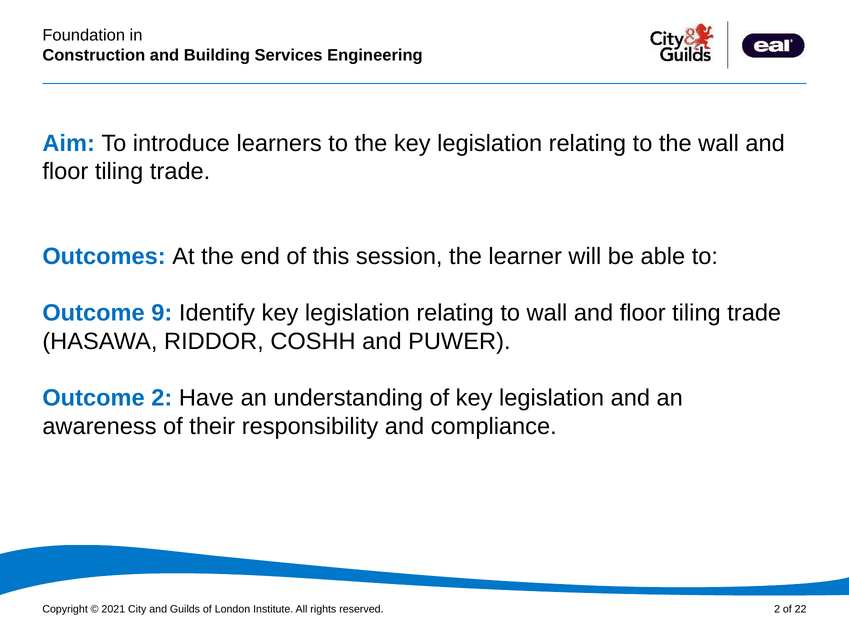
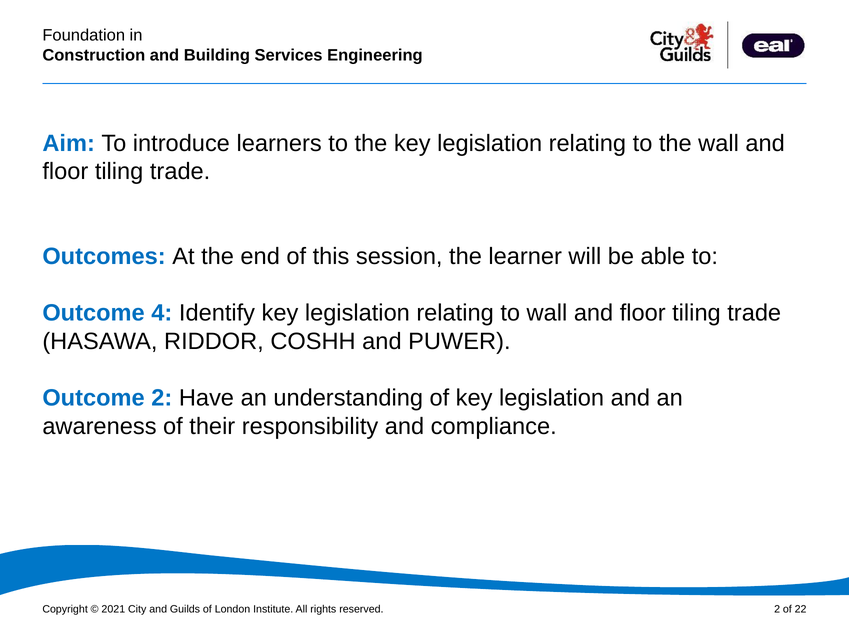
9: 9 -> 4 (162, 313)
